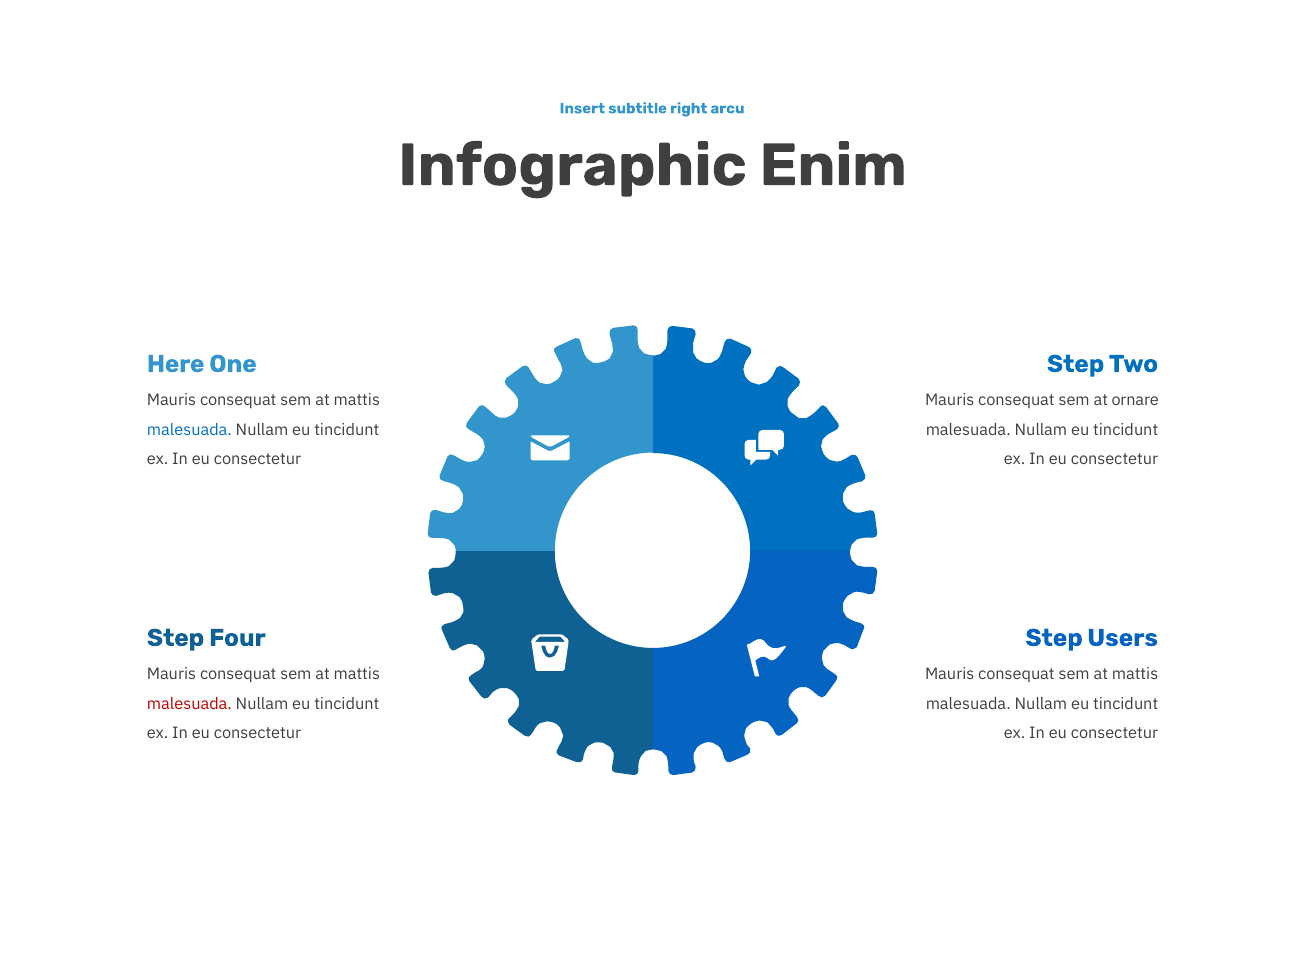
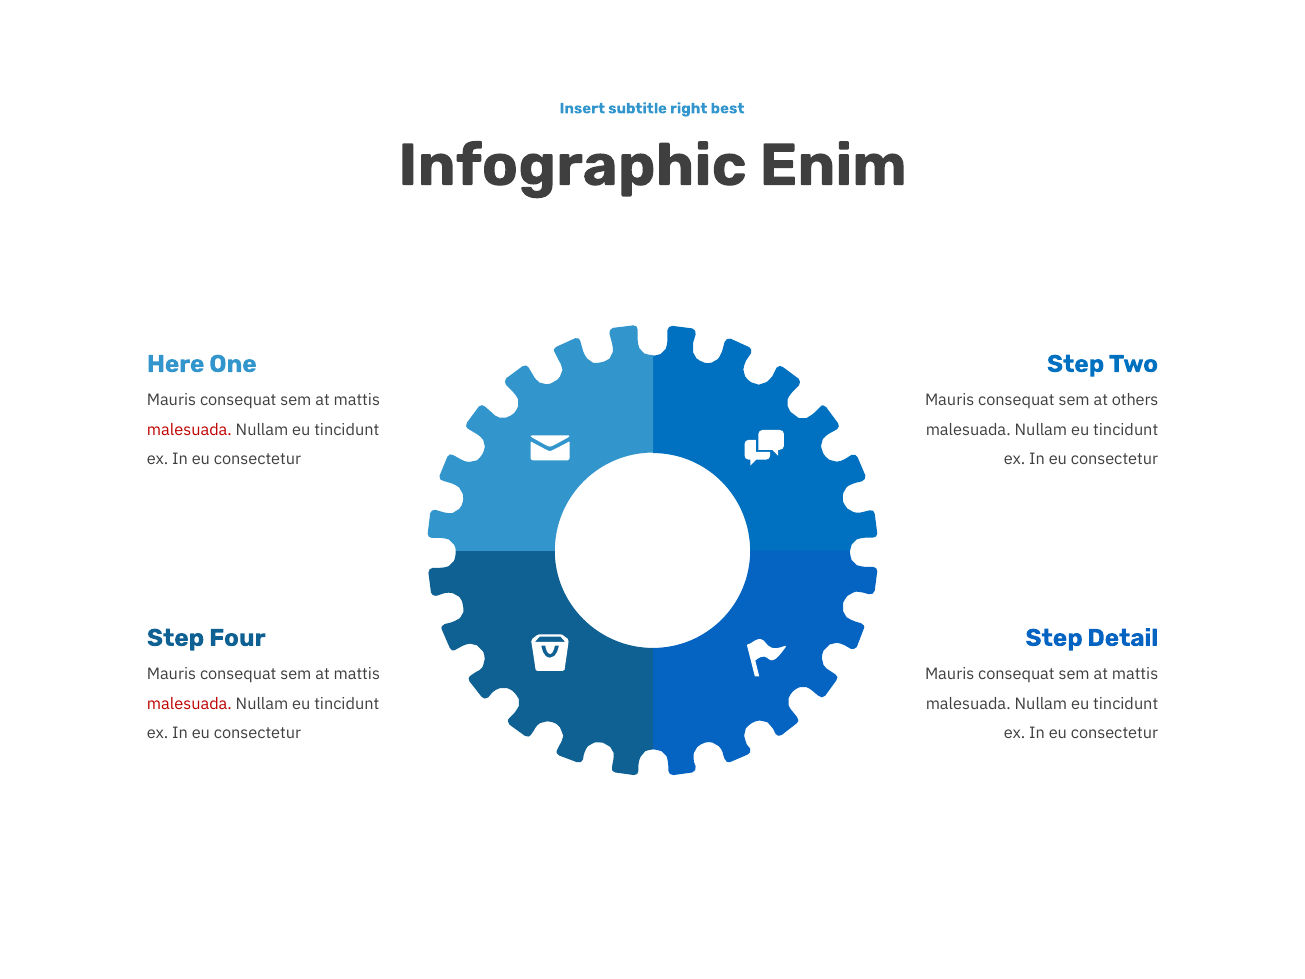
arcu: arcu -> best (728, 108)
ornare: ornare -> others (1135, 400)
malesuada colour: blue -> red (189, 430)
Users: Users -> Detail (1123, 638)
